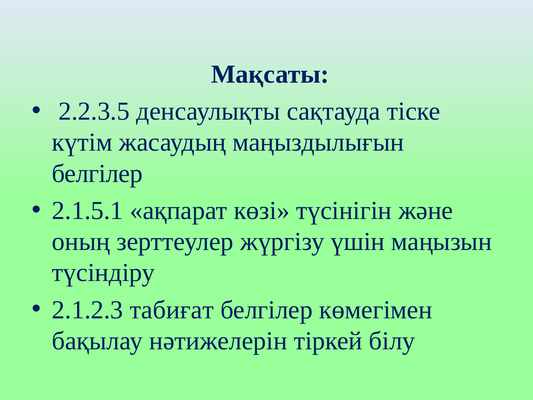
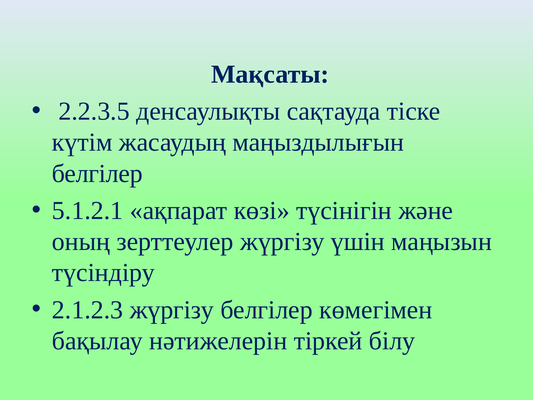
2.1.5.1: 2.1.5.1 -> 5.1.2.1 (88, 210)
2.1.2.3 табиғат: табиғат -> жүргізу (172, 310)
